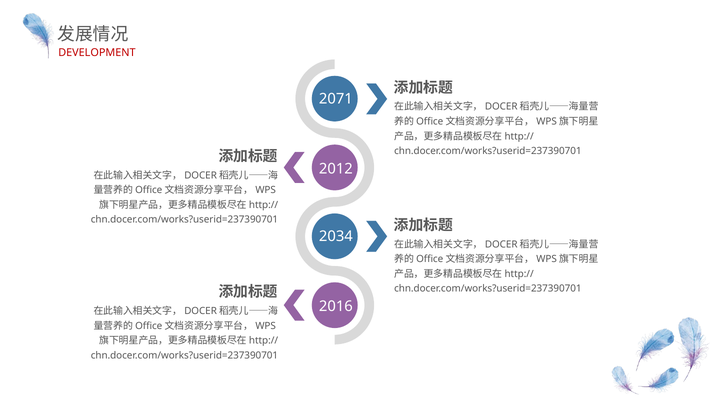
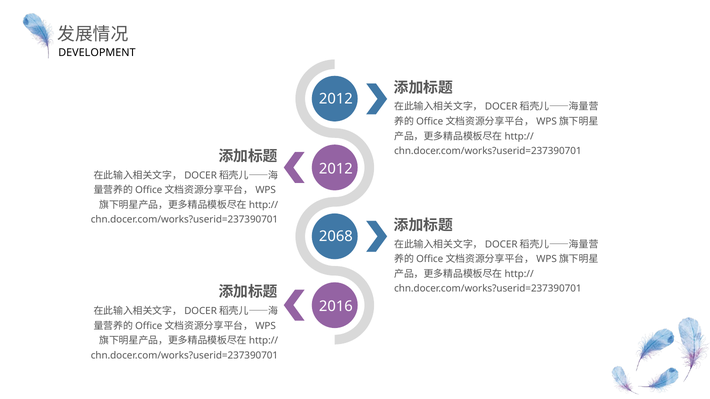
DEVELOPMENT colour: red -> black (97, 53)
2071: 2071 -> 2012 (336, 99)
2034: 2034 -> 2068 (336, 236)
